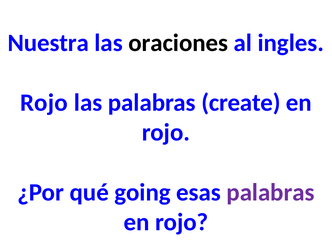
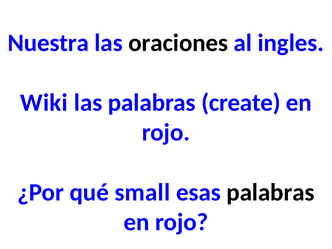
Rojo: Rojo -> Wiki (44, 103)
going: going -> small (142, 192)
palabras colour: purple -> black (270, 192)
